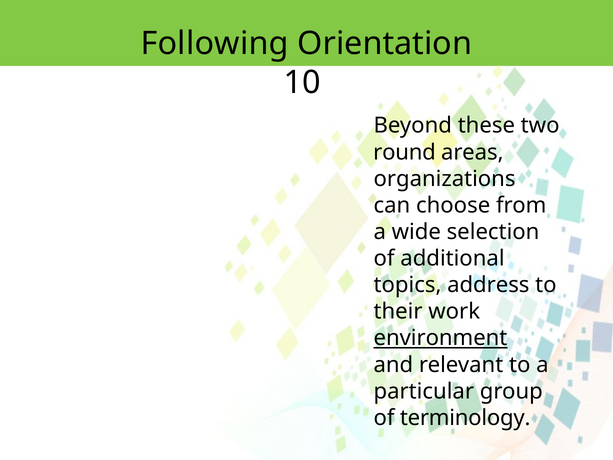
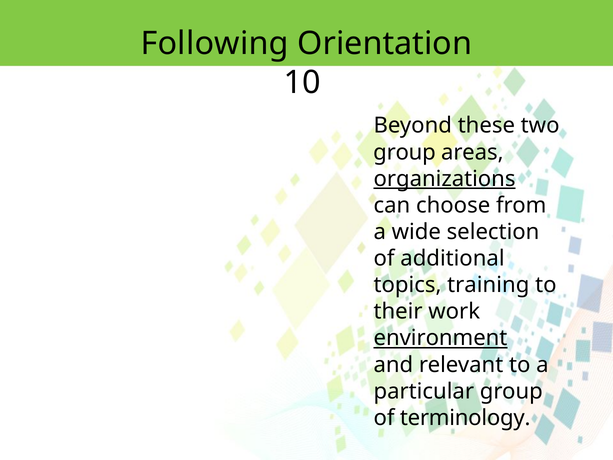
round: round -> group (405, 152)
organizations underline: none -> present (445, 179)
address: address -> training (488, 285)
